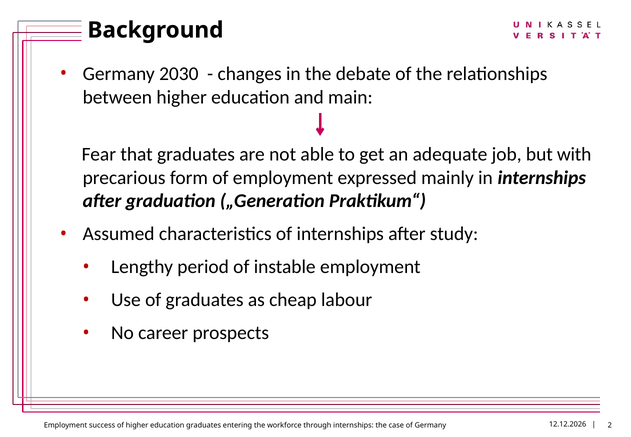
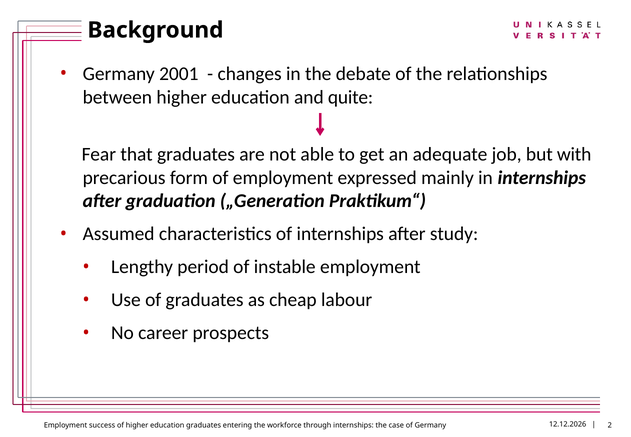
2030: 2030 -> 2001 (179, 74)
main: main -> quite (350, 97)
